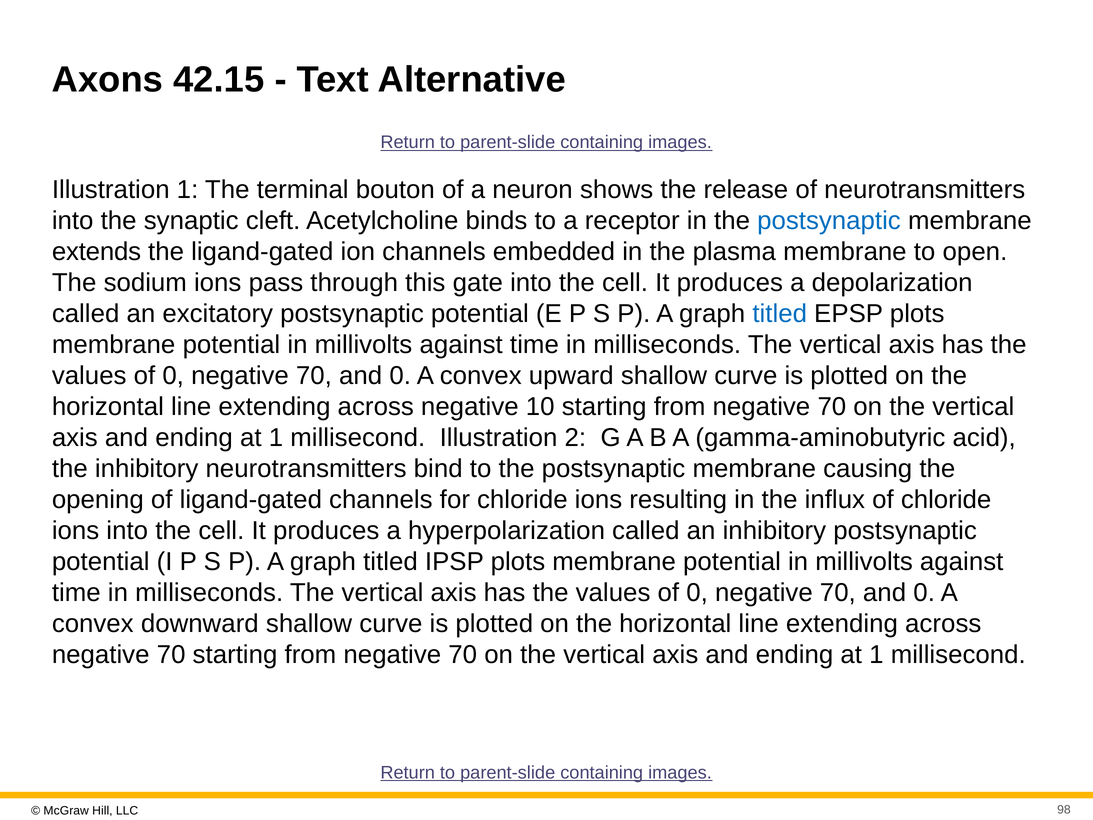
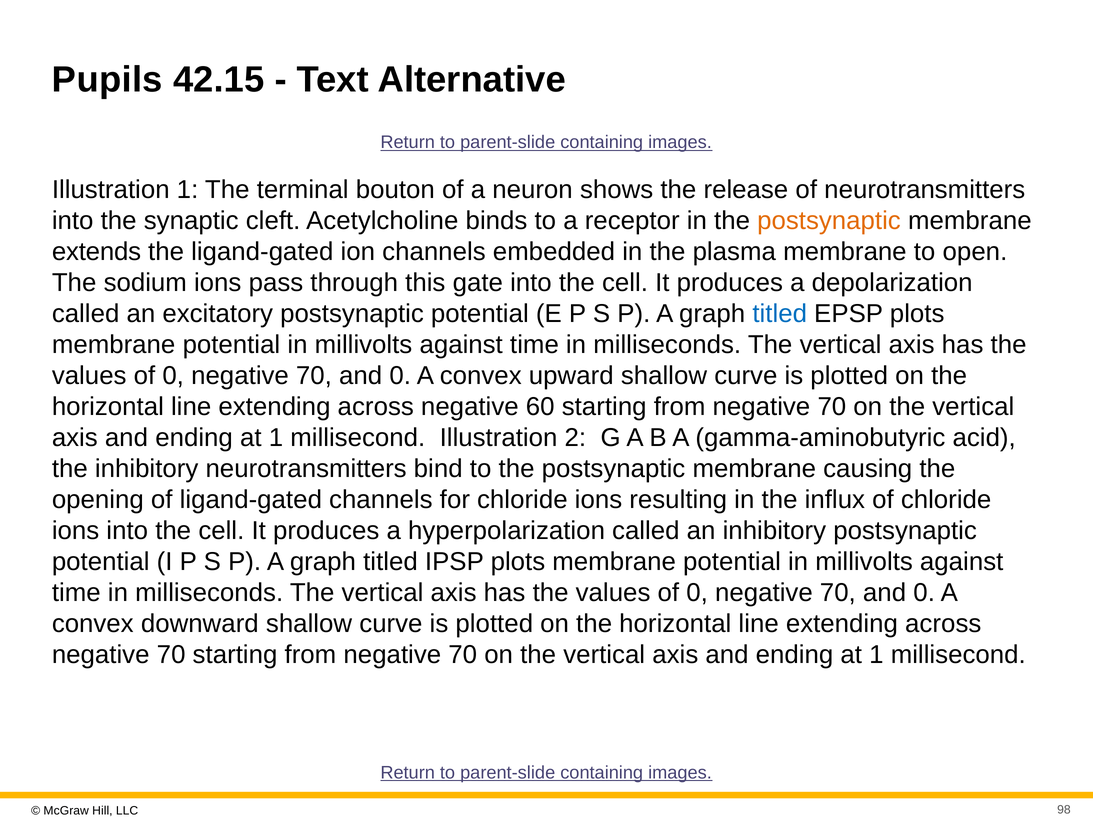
Axons: Axons -> Pupils (107, 80)
postsynaptic colour: blue -> orange (829, 221)
10: 10 -> 60 (540, 407)
